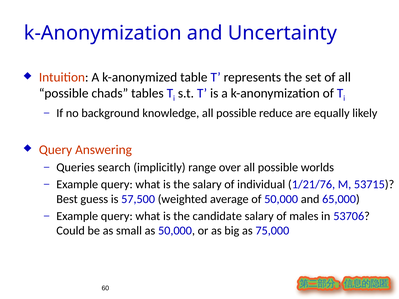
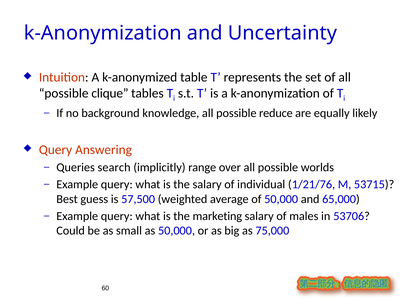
chads: chads -> clique (110, 93)
candidate: candidate -> marketing (217, 216)
